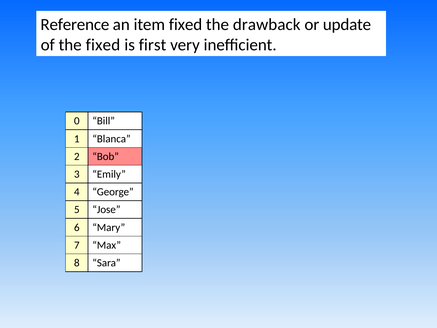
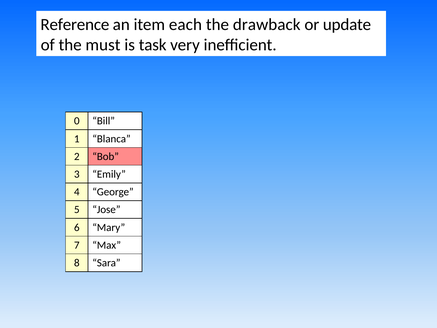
item fixed: fixed -> each (185, 24)
the fixed: fixed -> must (103, 45)
first: first -> task (153, 45)
